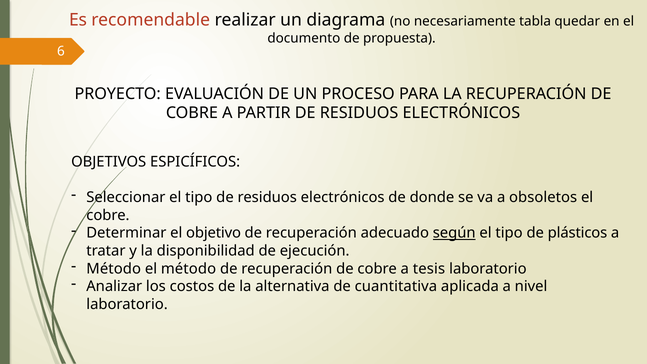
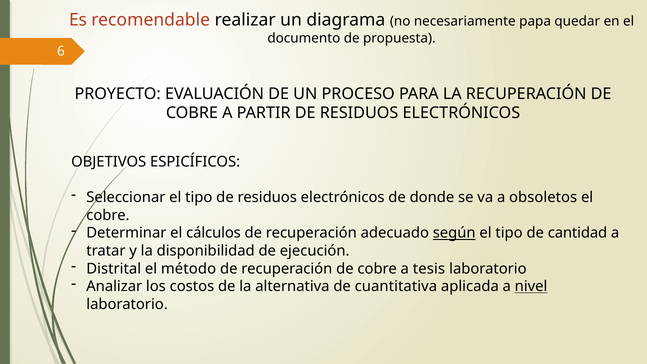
tabla: tabla -> papa (535, 21)
objetivo: objetivo -> cálculos (214, 233)
plásticos: plásticos -> cantidad (577, 233)
Método: Método -> Distrital (114, 269)
nivel underline: none -> present (531, 286)
